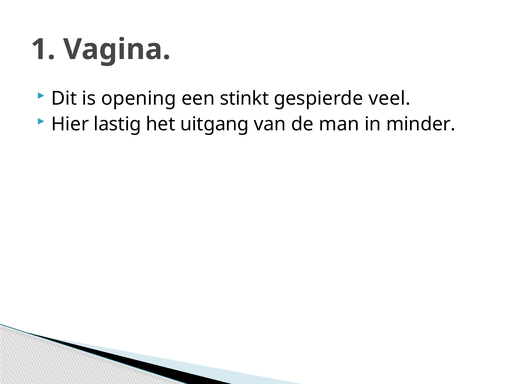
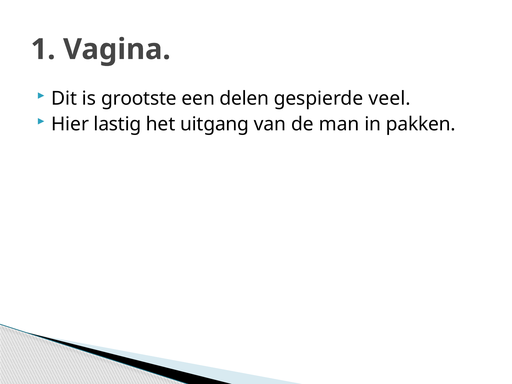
opening: opening -> grootste (139, 98)
stinkt: stinkt -> delen (244, 98)
minder: minder -> pakken (421, 124)
